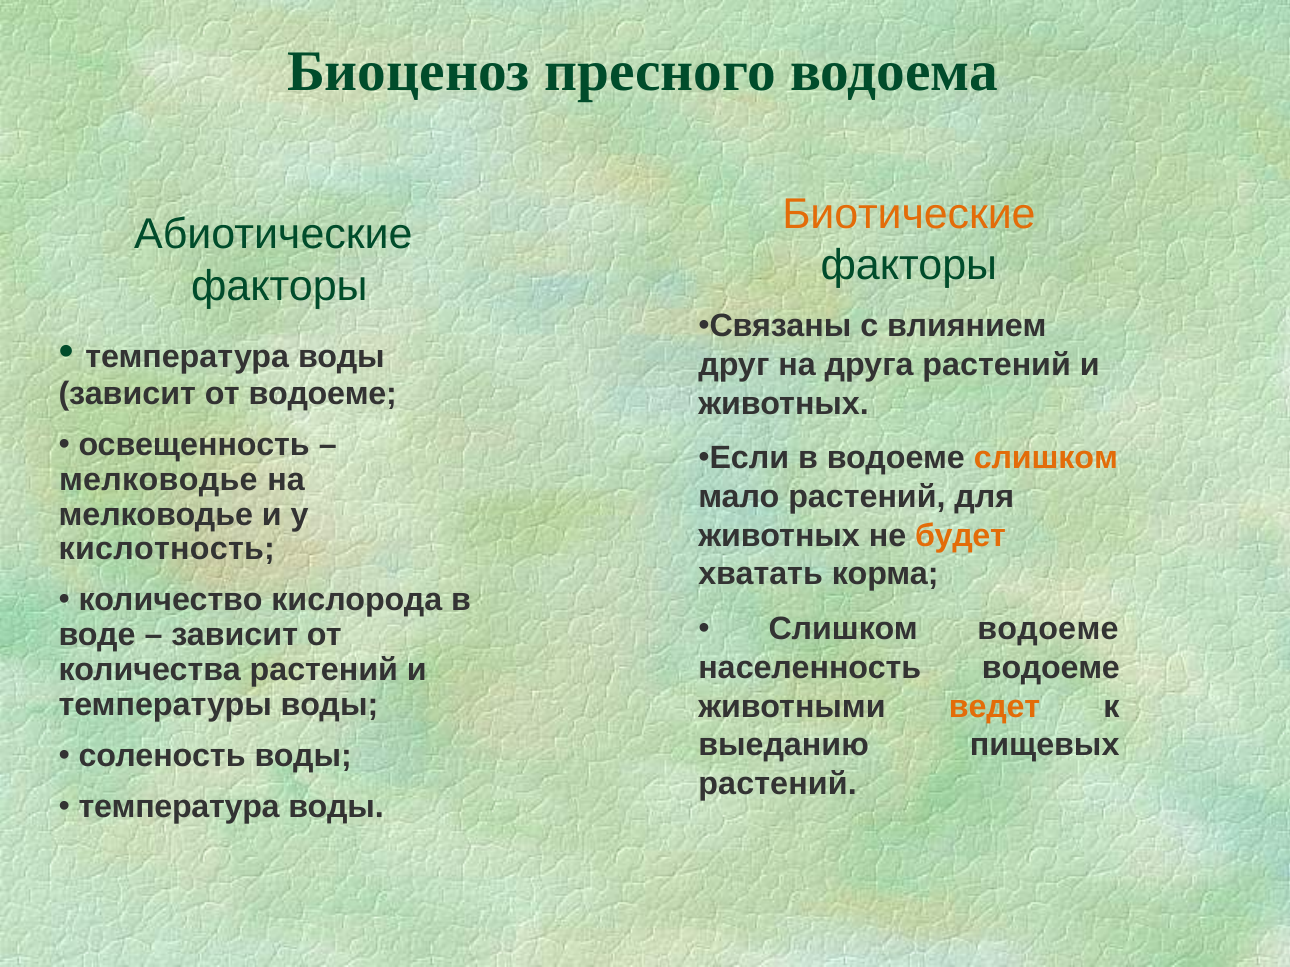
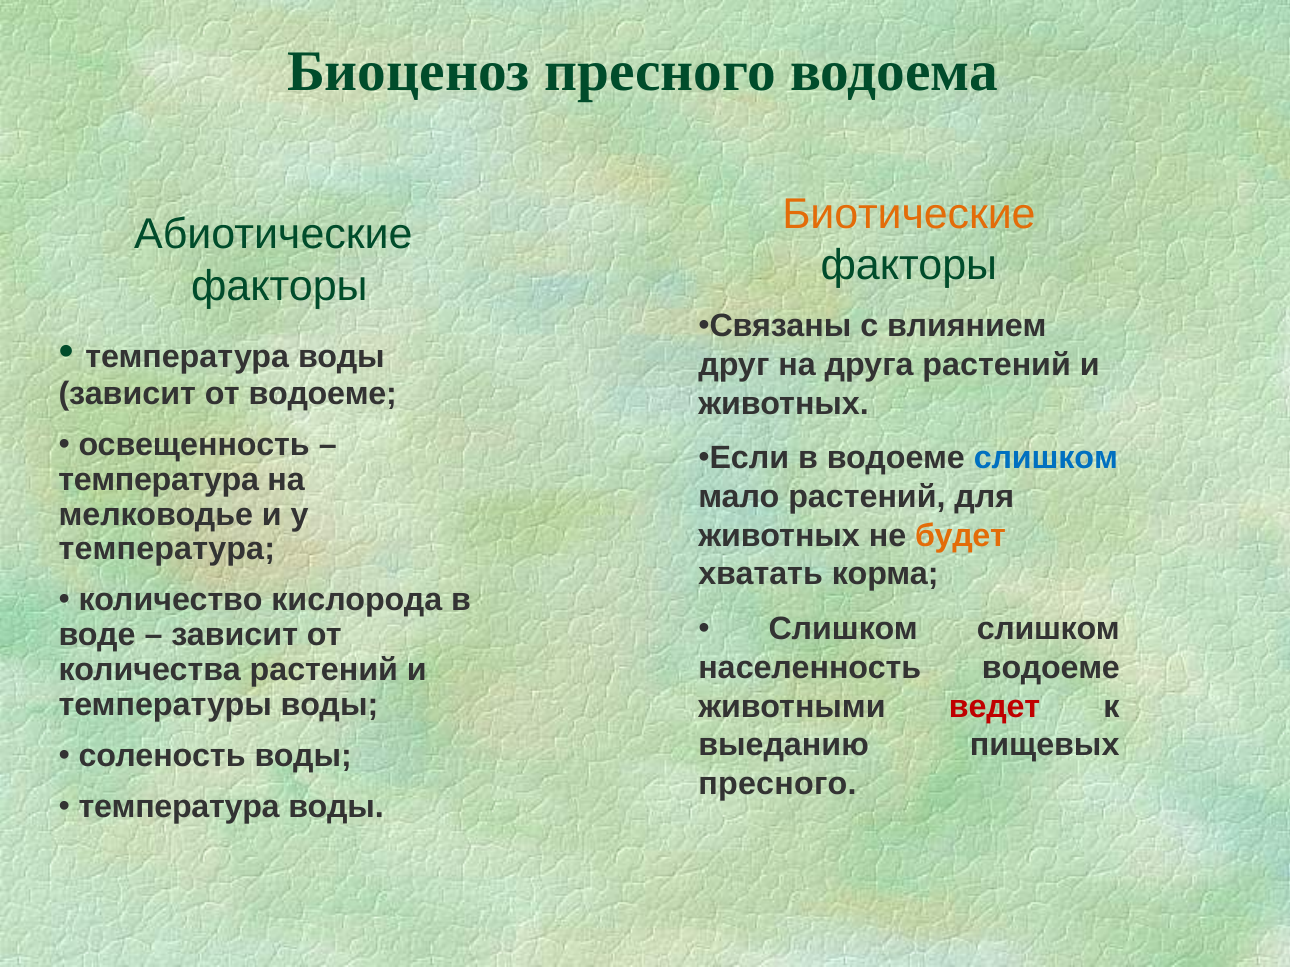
слишком colour: orange -> blue (1046, 459)
мелководье: мелководье -> температура (159, 480)
кислотность: кислотность -> температура (167, 550)
Слишком водоеме: водоеме -> слишком (1048, 629)
ведет colour: orange -> red (995, 707)
растений: растений -> пресного (777, 784)
